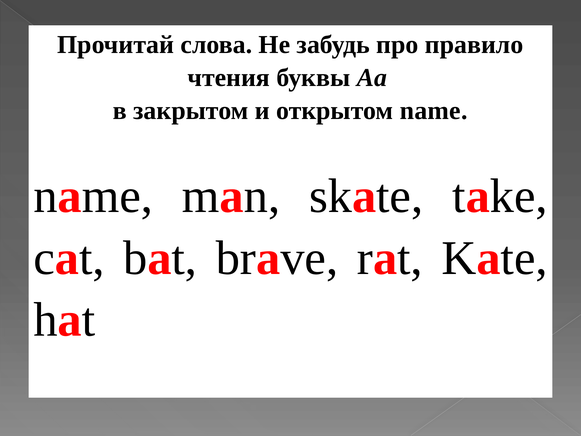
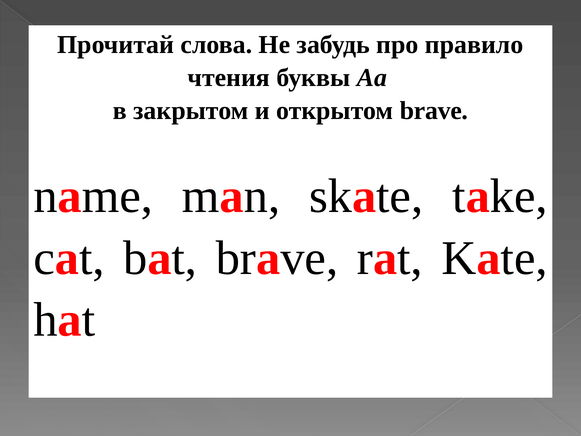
открытом name: name -> brave (434, 111)
